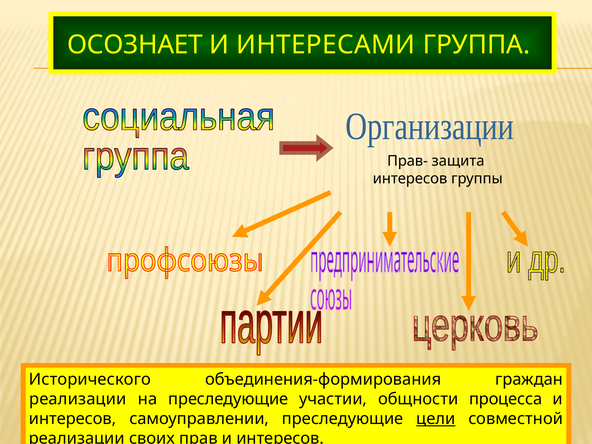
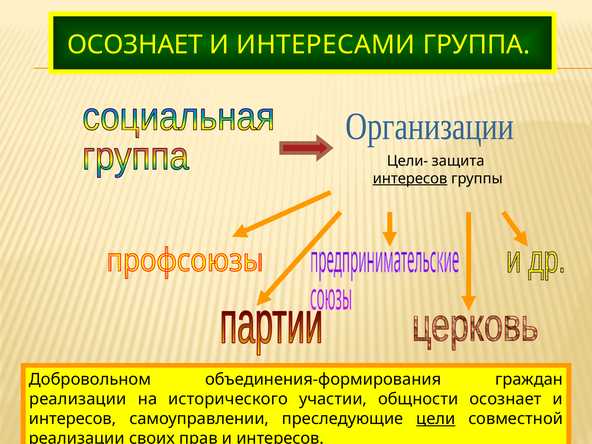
Прав-: Прав- -> Цели- (407, 161)
интересов underline: none -> present (410, 179)
Исторического: Исторического -> Добровольном (90, 379)
на преследующие: преследующие -> исторического (228, 399)
общности процесса: процесса -> осознает (505, 399)
